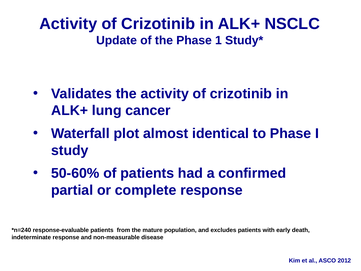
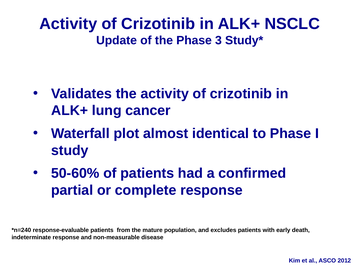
1: 1 -> 3 (218, 40)
